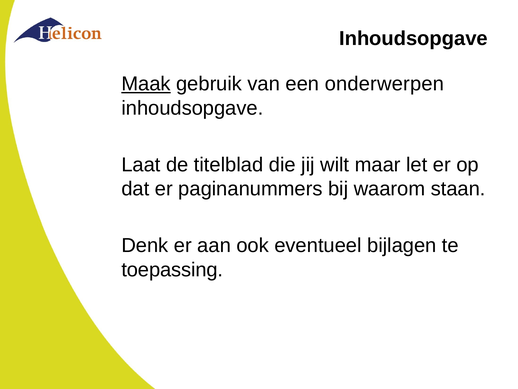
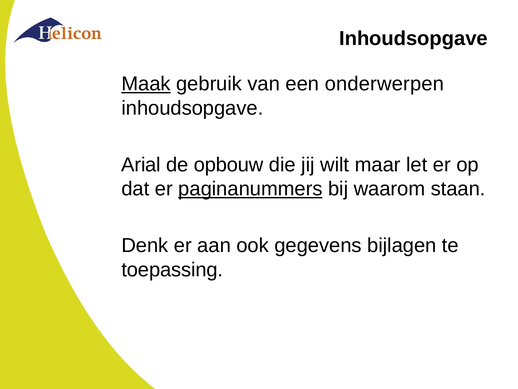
Laat: Laat -> Arial (141, 165)
titelblad: titelblad -> opbouw (229, 165)
paginanummers underline: none -> present (250, 189)
eventueel: eventueel -> gegevens (318, 245)
